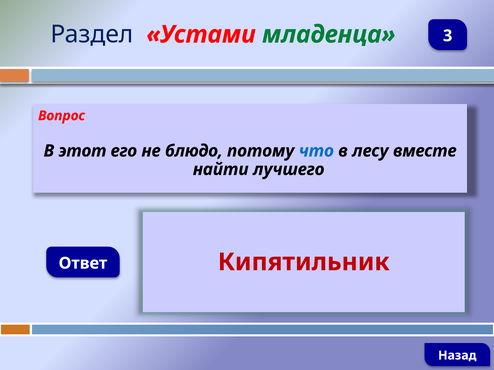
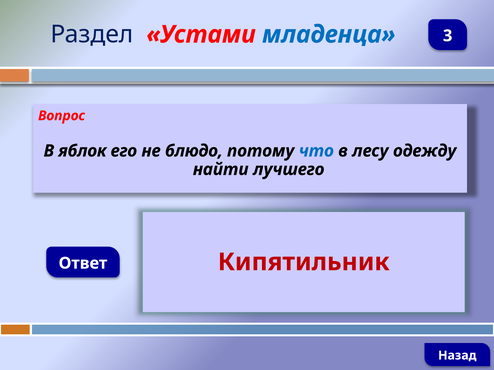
младенца colour: green -> blue (329, 35)
этот: этот -> яблок (82, 151)
вместе: вместе -> одежду (425, 151)
